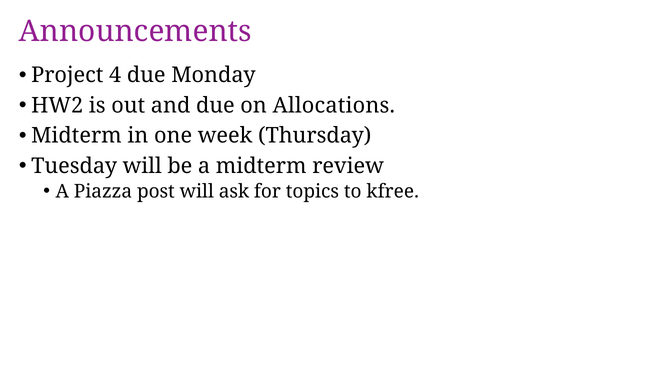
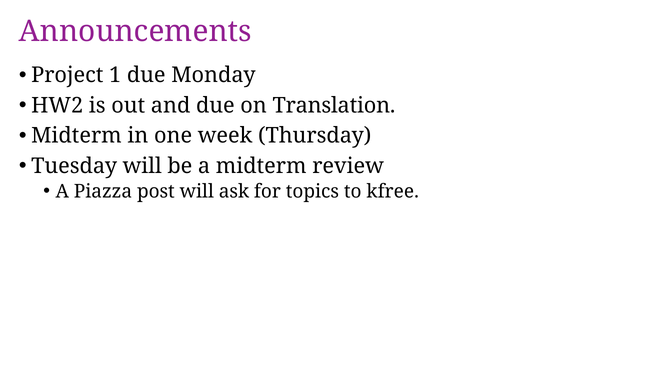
4: 4 -> 1 (115, 75)
Allocations: Allocations -> Translation (334, 106)
